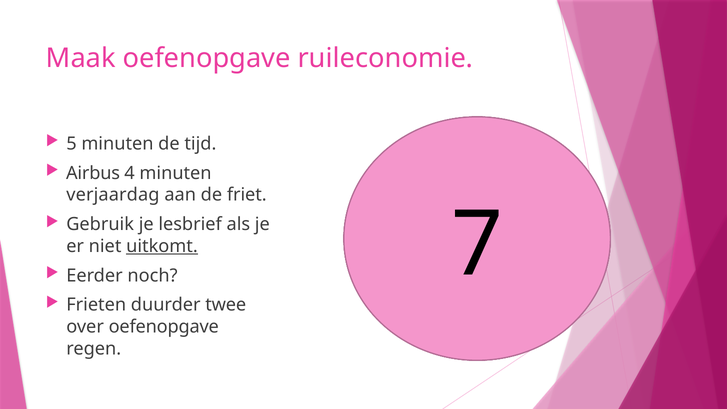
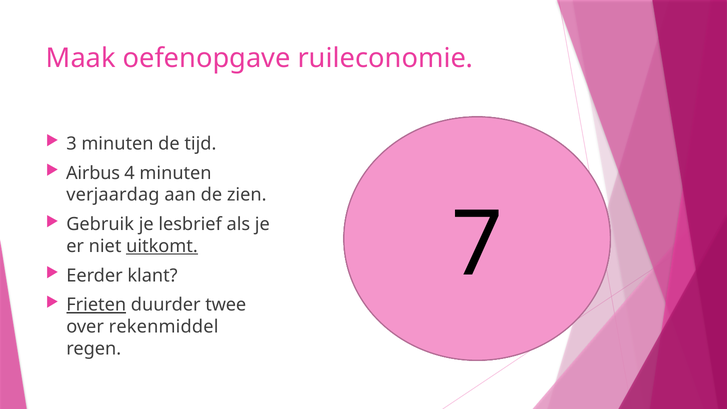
5: 5 -> 3 (71, 144)
friet: friet -> zien (247, 195)
noch: noch -> klant (153, 276)
Frieten underline: none -> present (96, 305)
over oefenopgave: oefenopgave -> rekenmiddel (164, 327)
